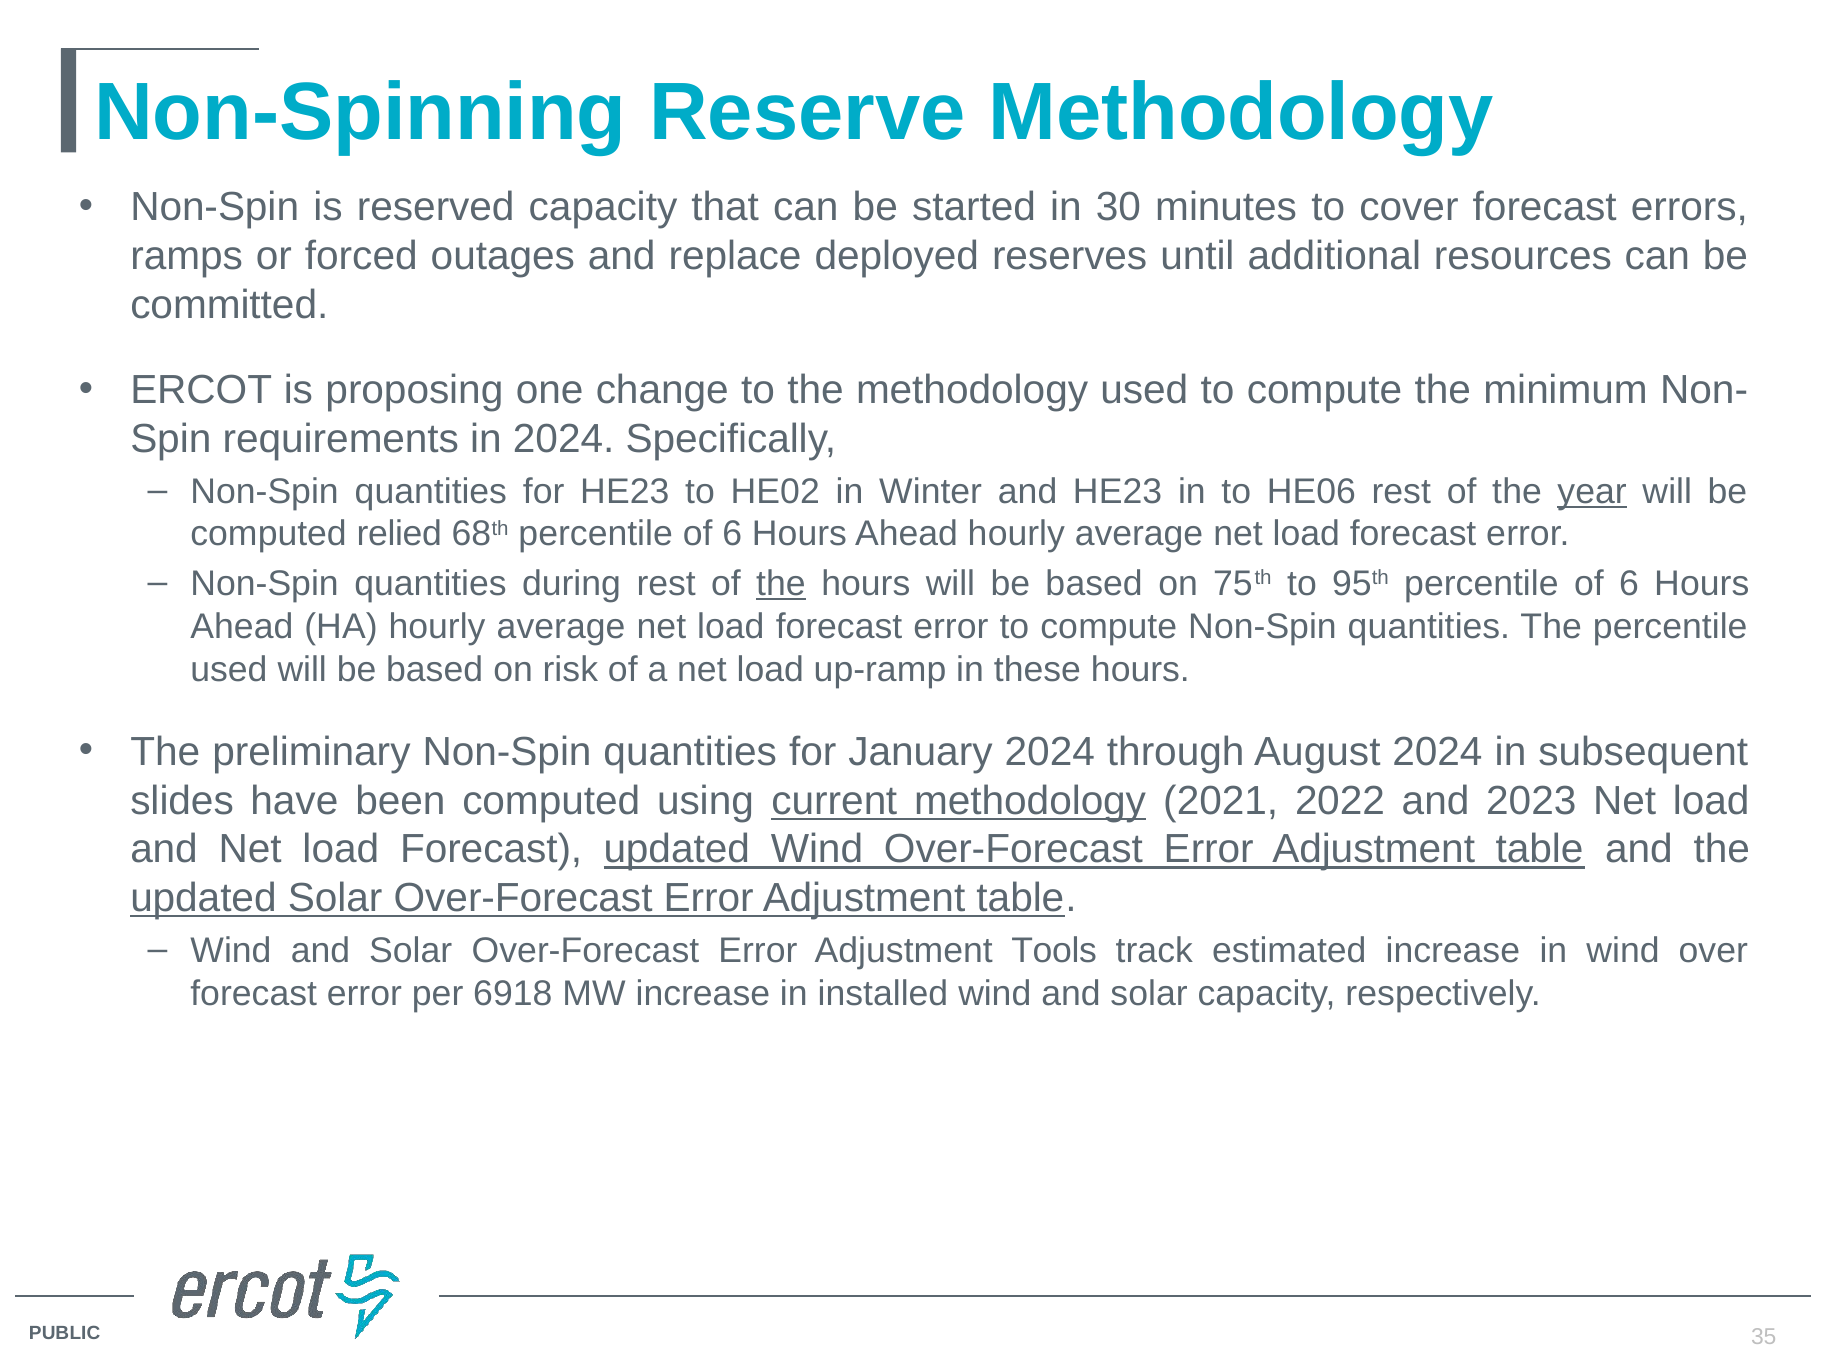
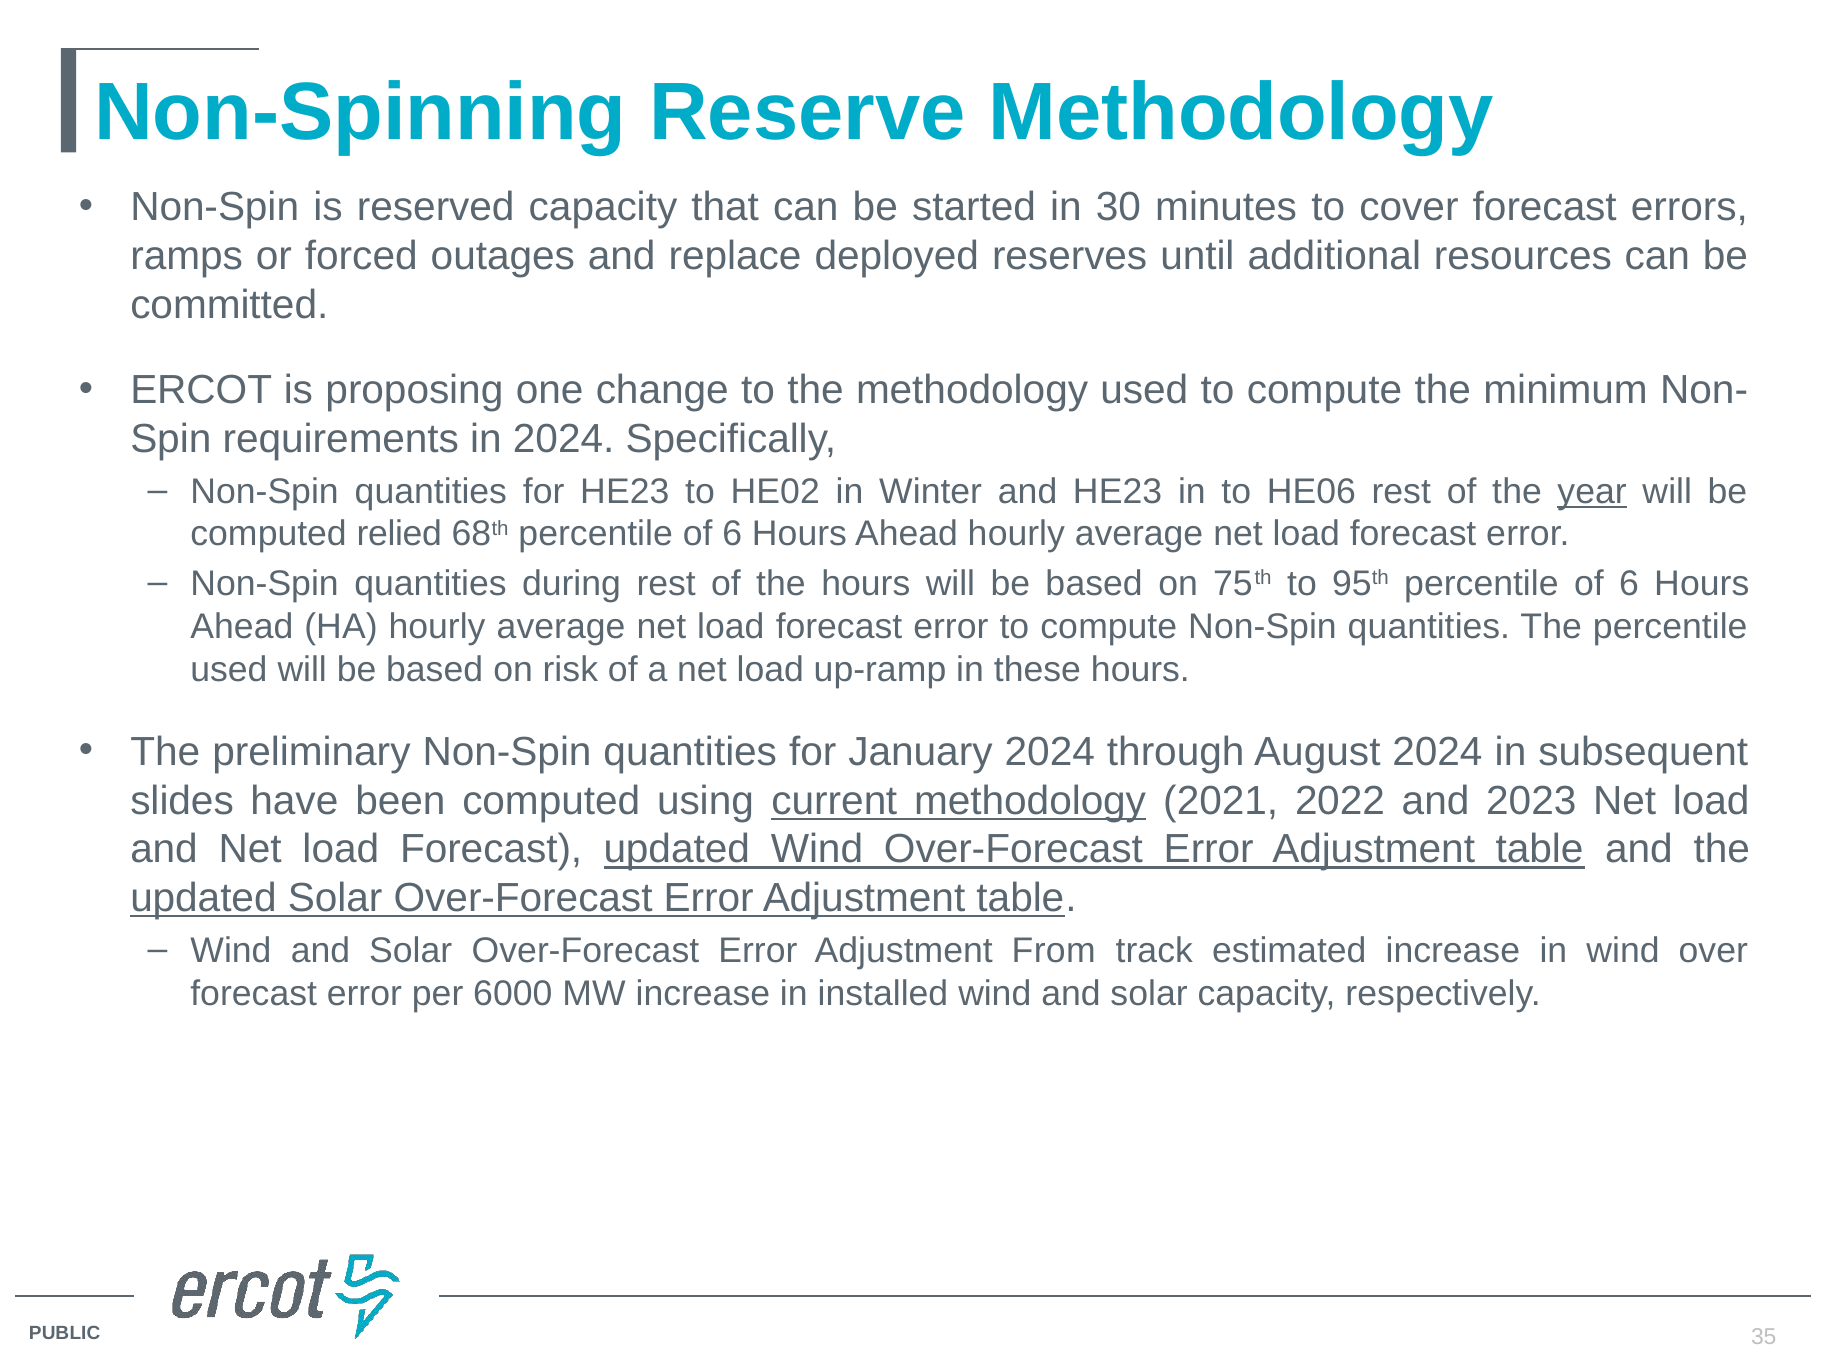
the underline: present -> none (781, 584)
Tools: Tools -> From (1054, 951)
6918: 6918 -> 6000 (513, 993)
